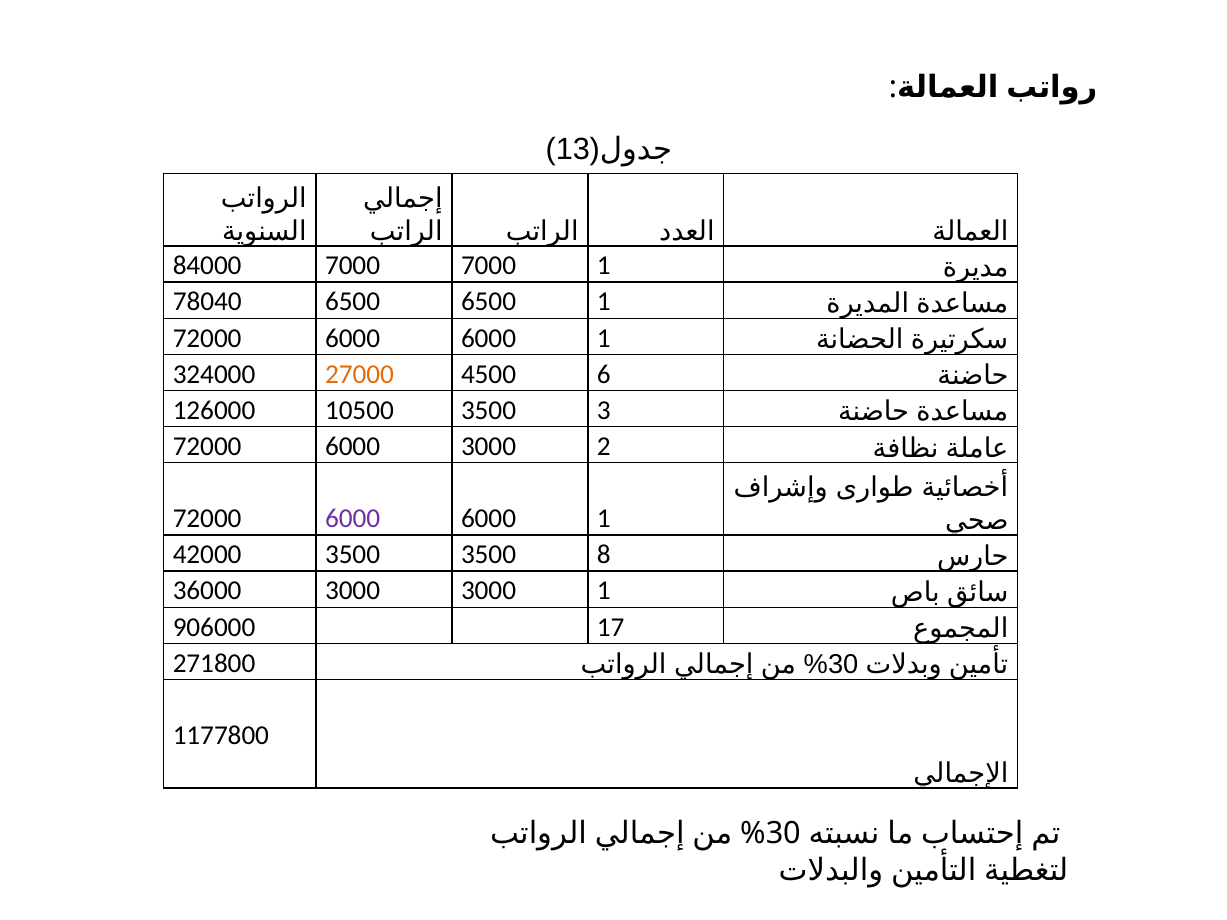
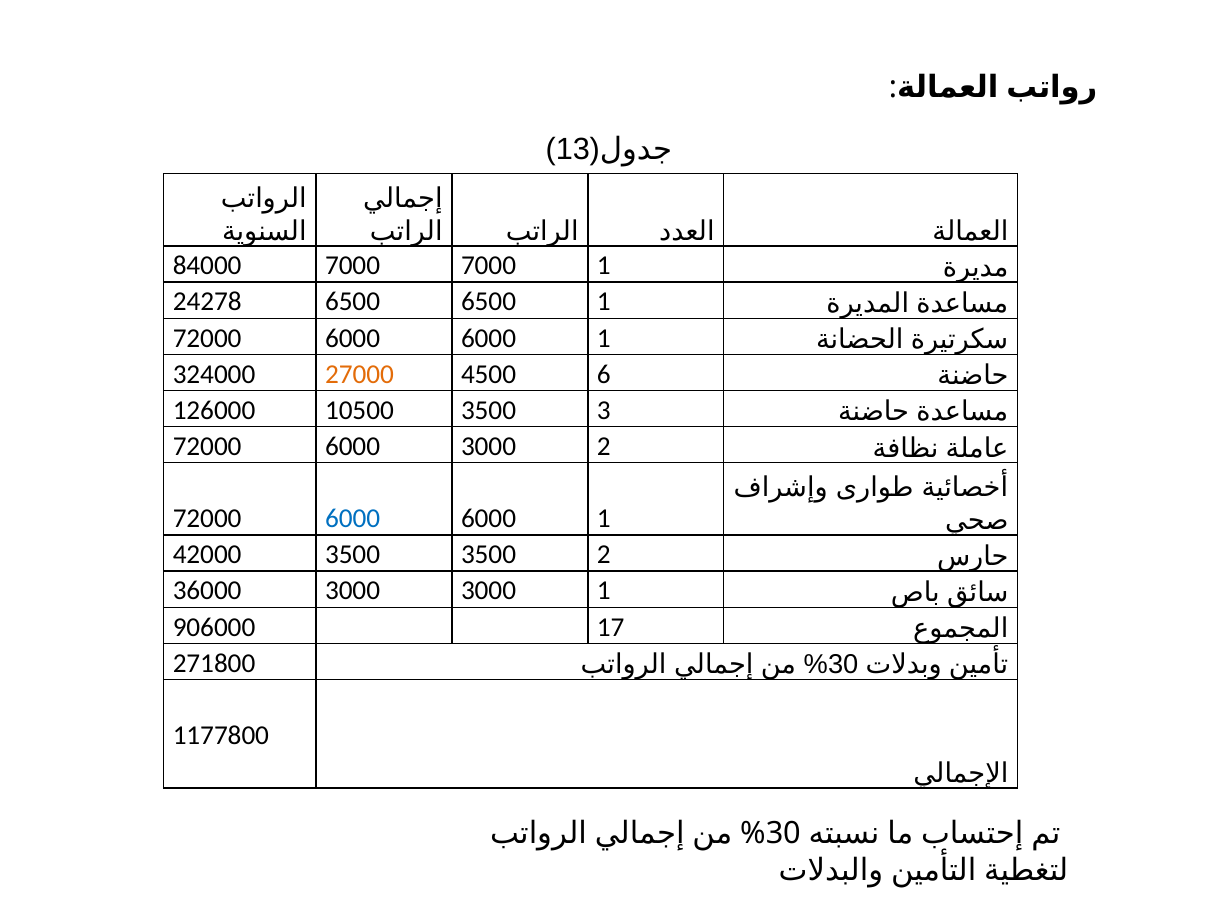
78040: 78040 -> 24278 (207, 302)
6000 colour: purple -> blue (353, 519)
3500 8: 8 -> 2 (604, 555)
